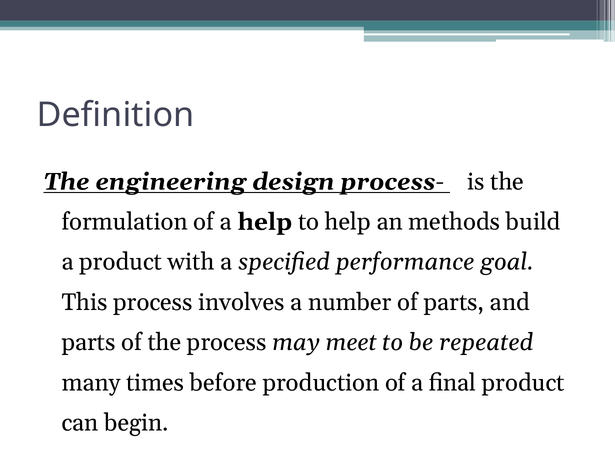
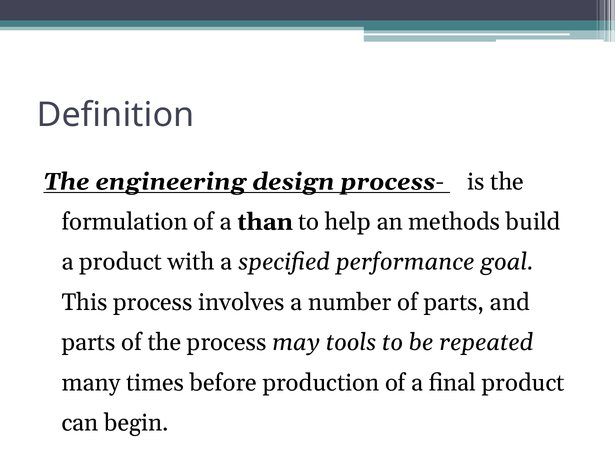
a help: help -> than (265, 222)
meet: meet -> tools (351, 343)
